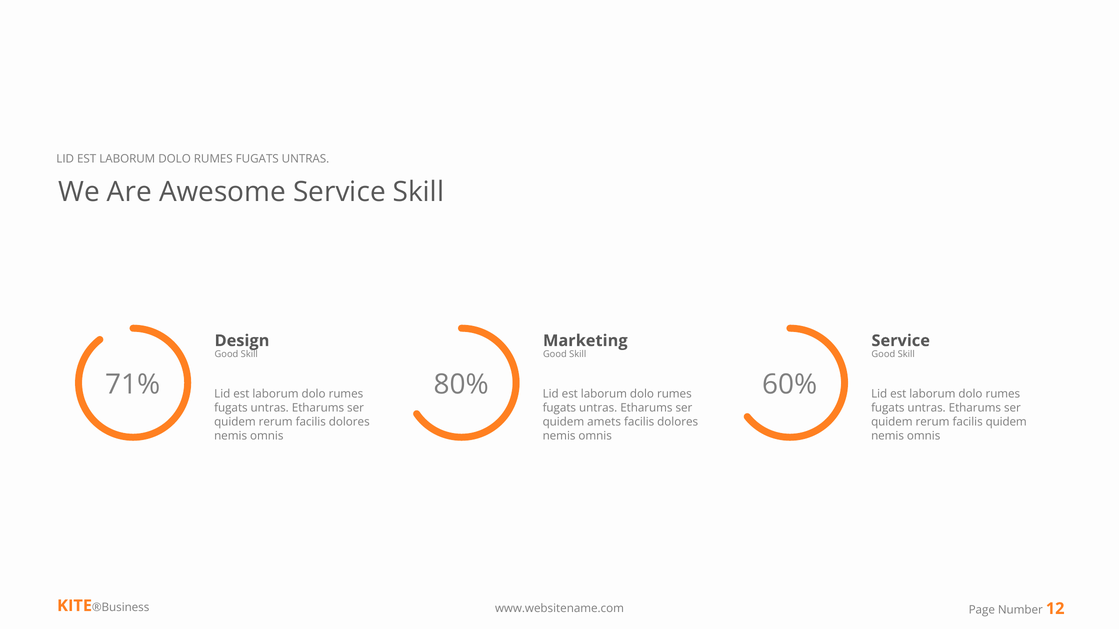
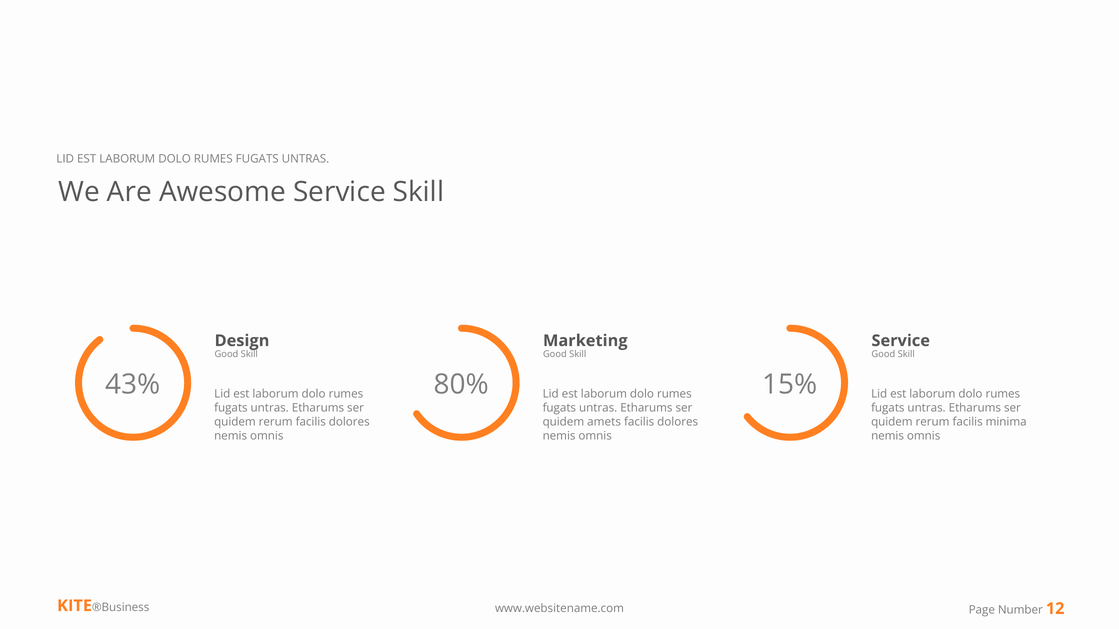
71%: 71% -> 43% (133, 385)
60%: 60% -> 15% (790, 385)
facilis quidem: quidem -> minima (1006, 422)
